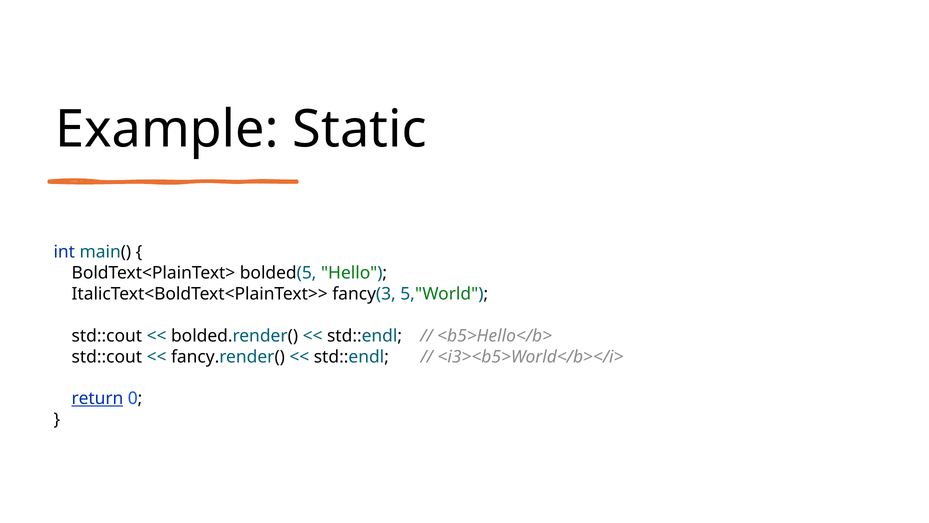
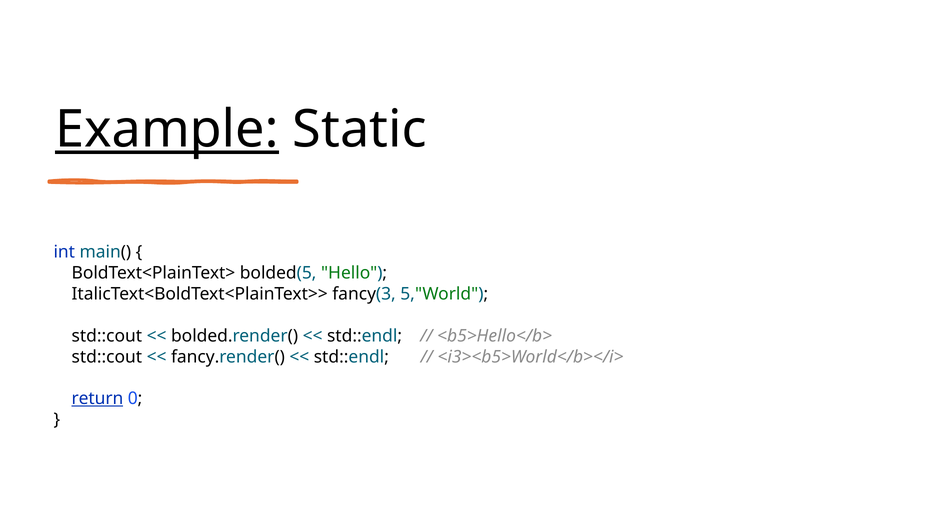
Example underline: none -> present (167, 130)
